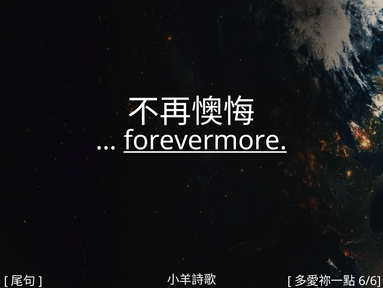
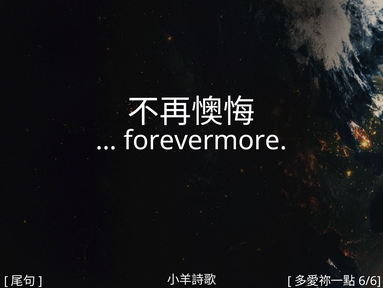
forevermore underline: present -> none (205, 140)
